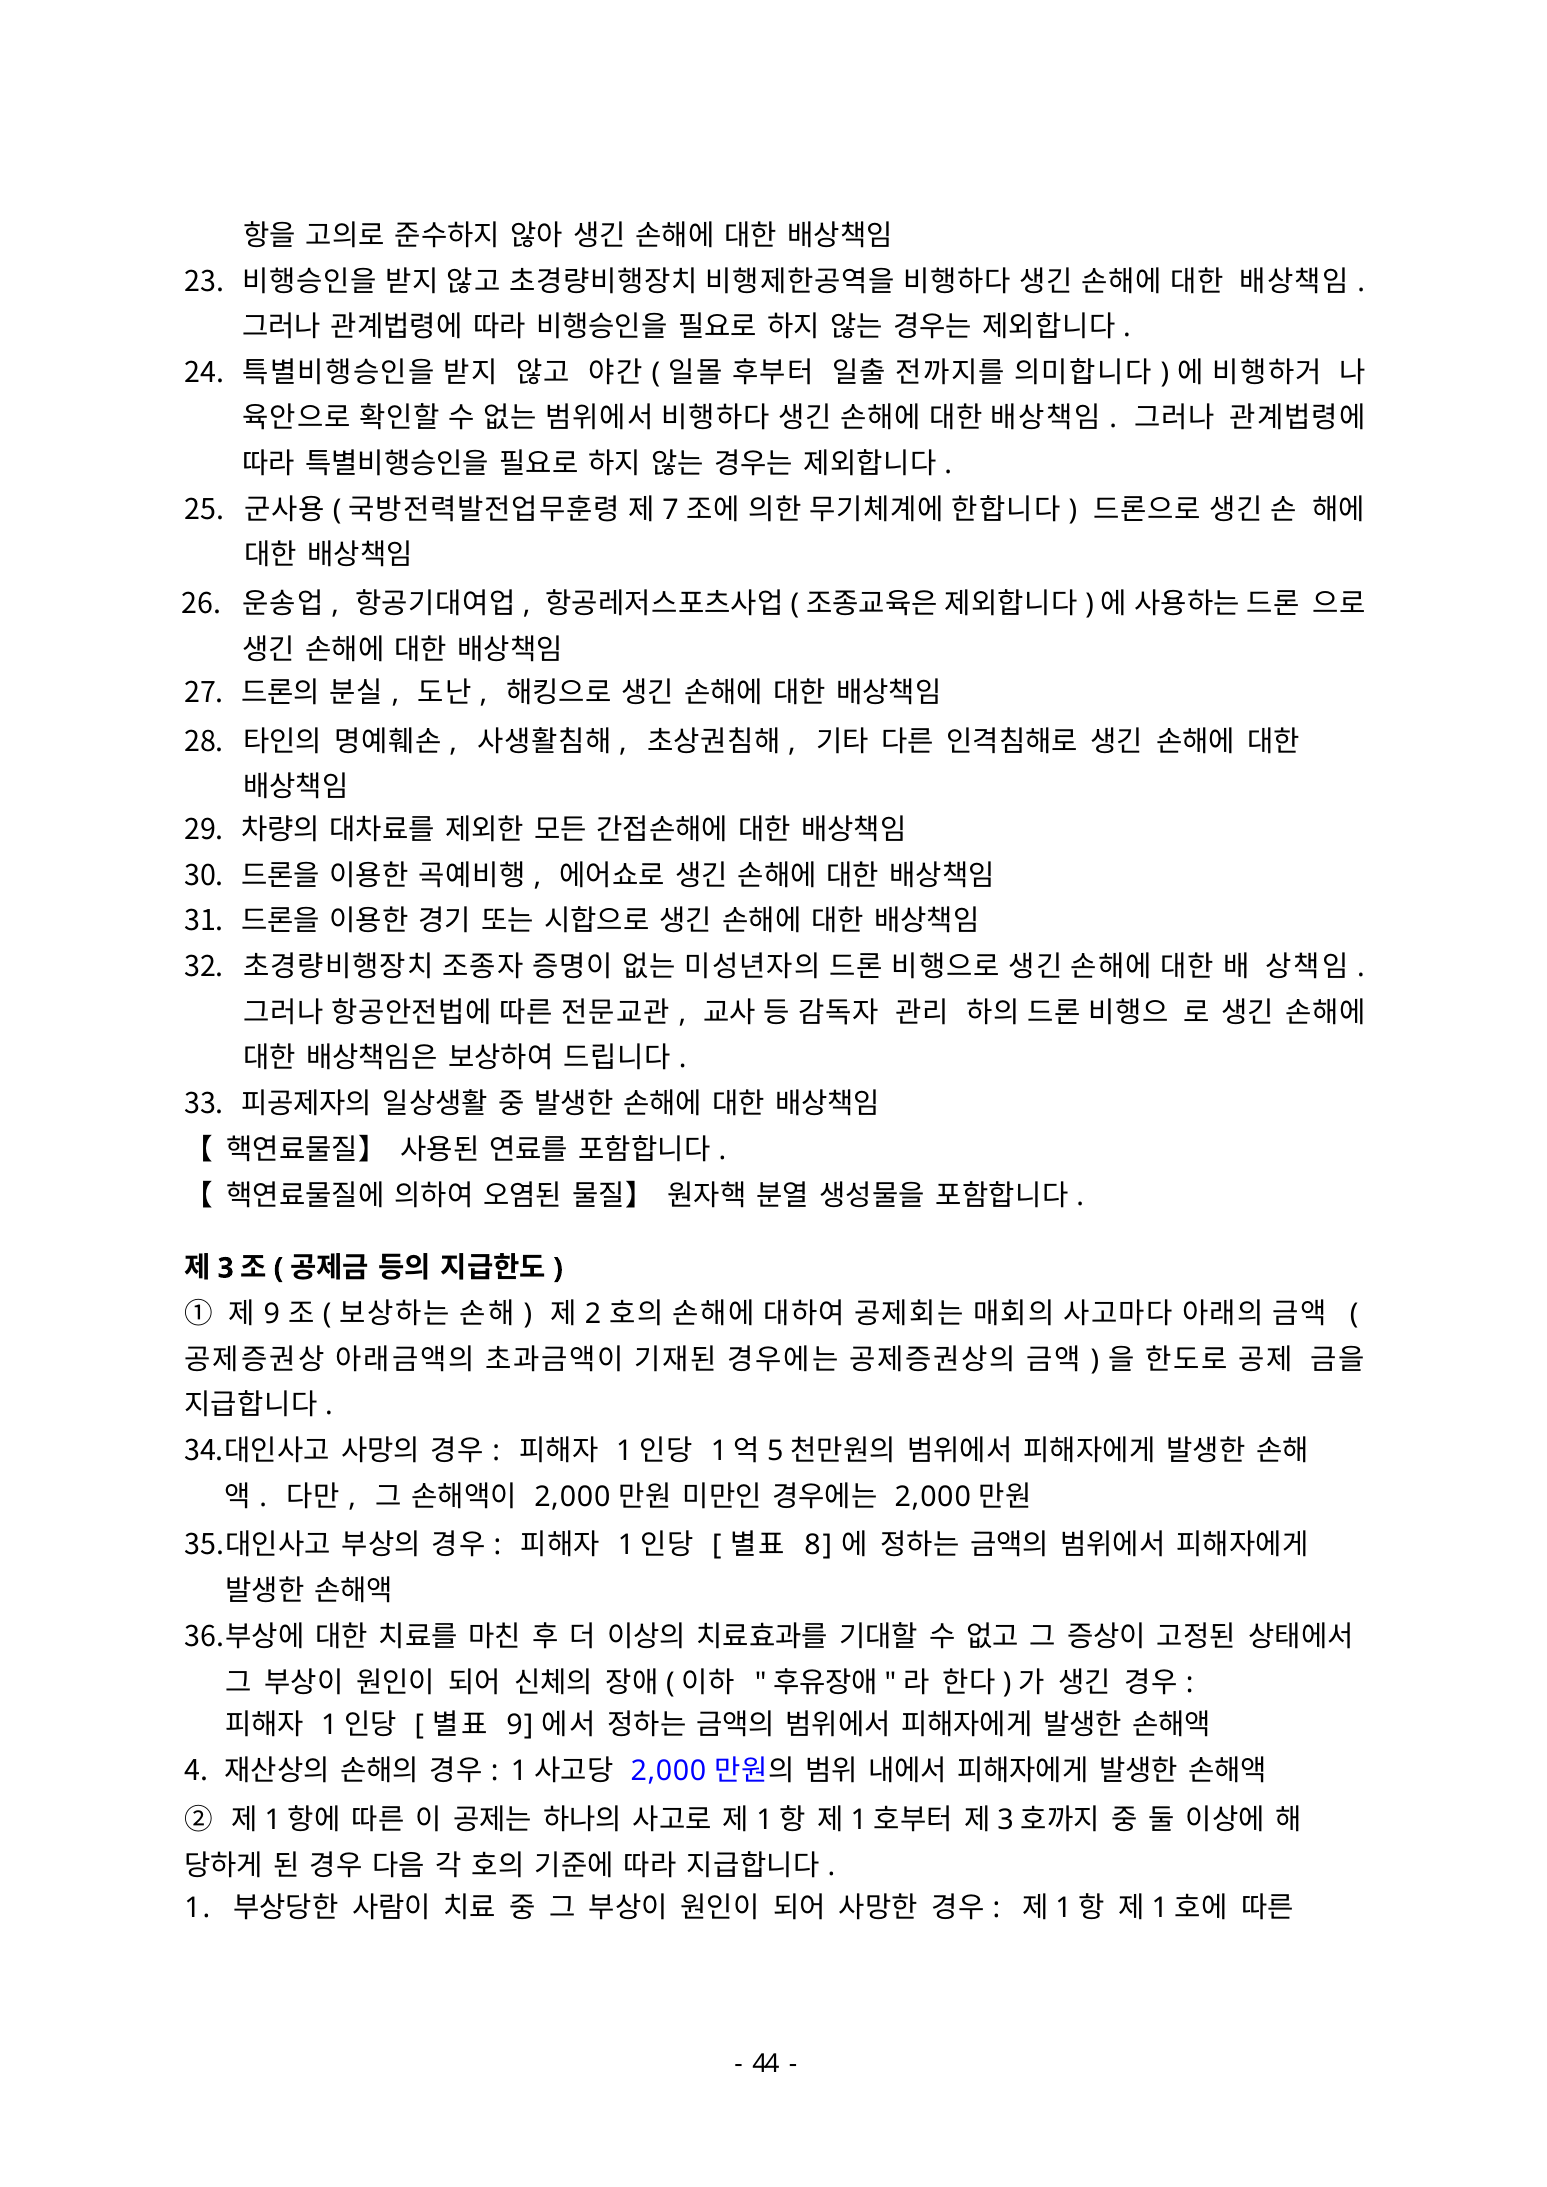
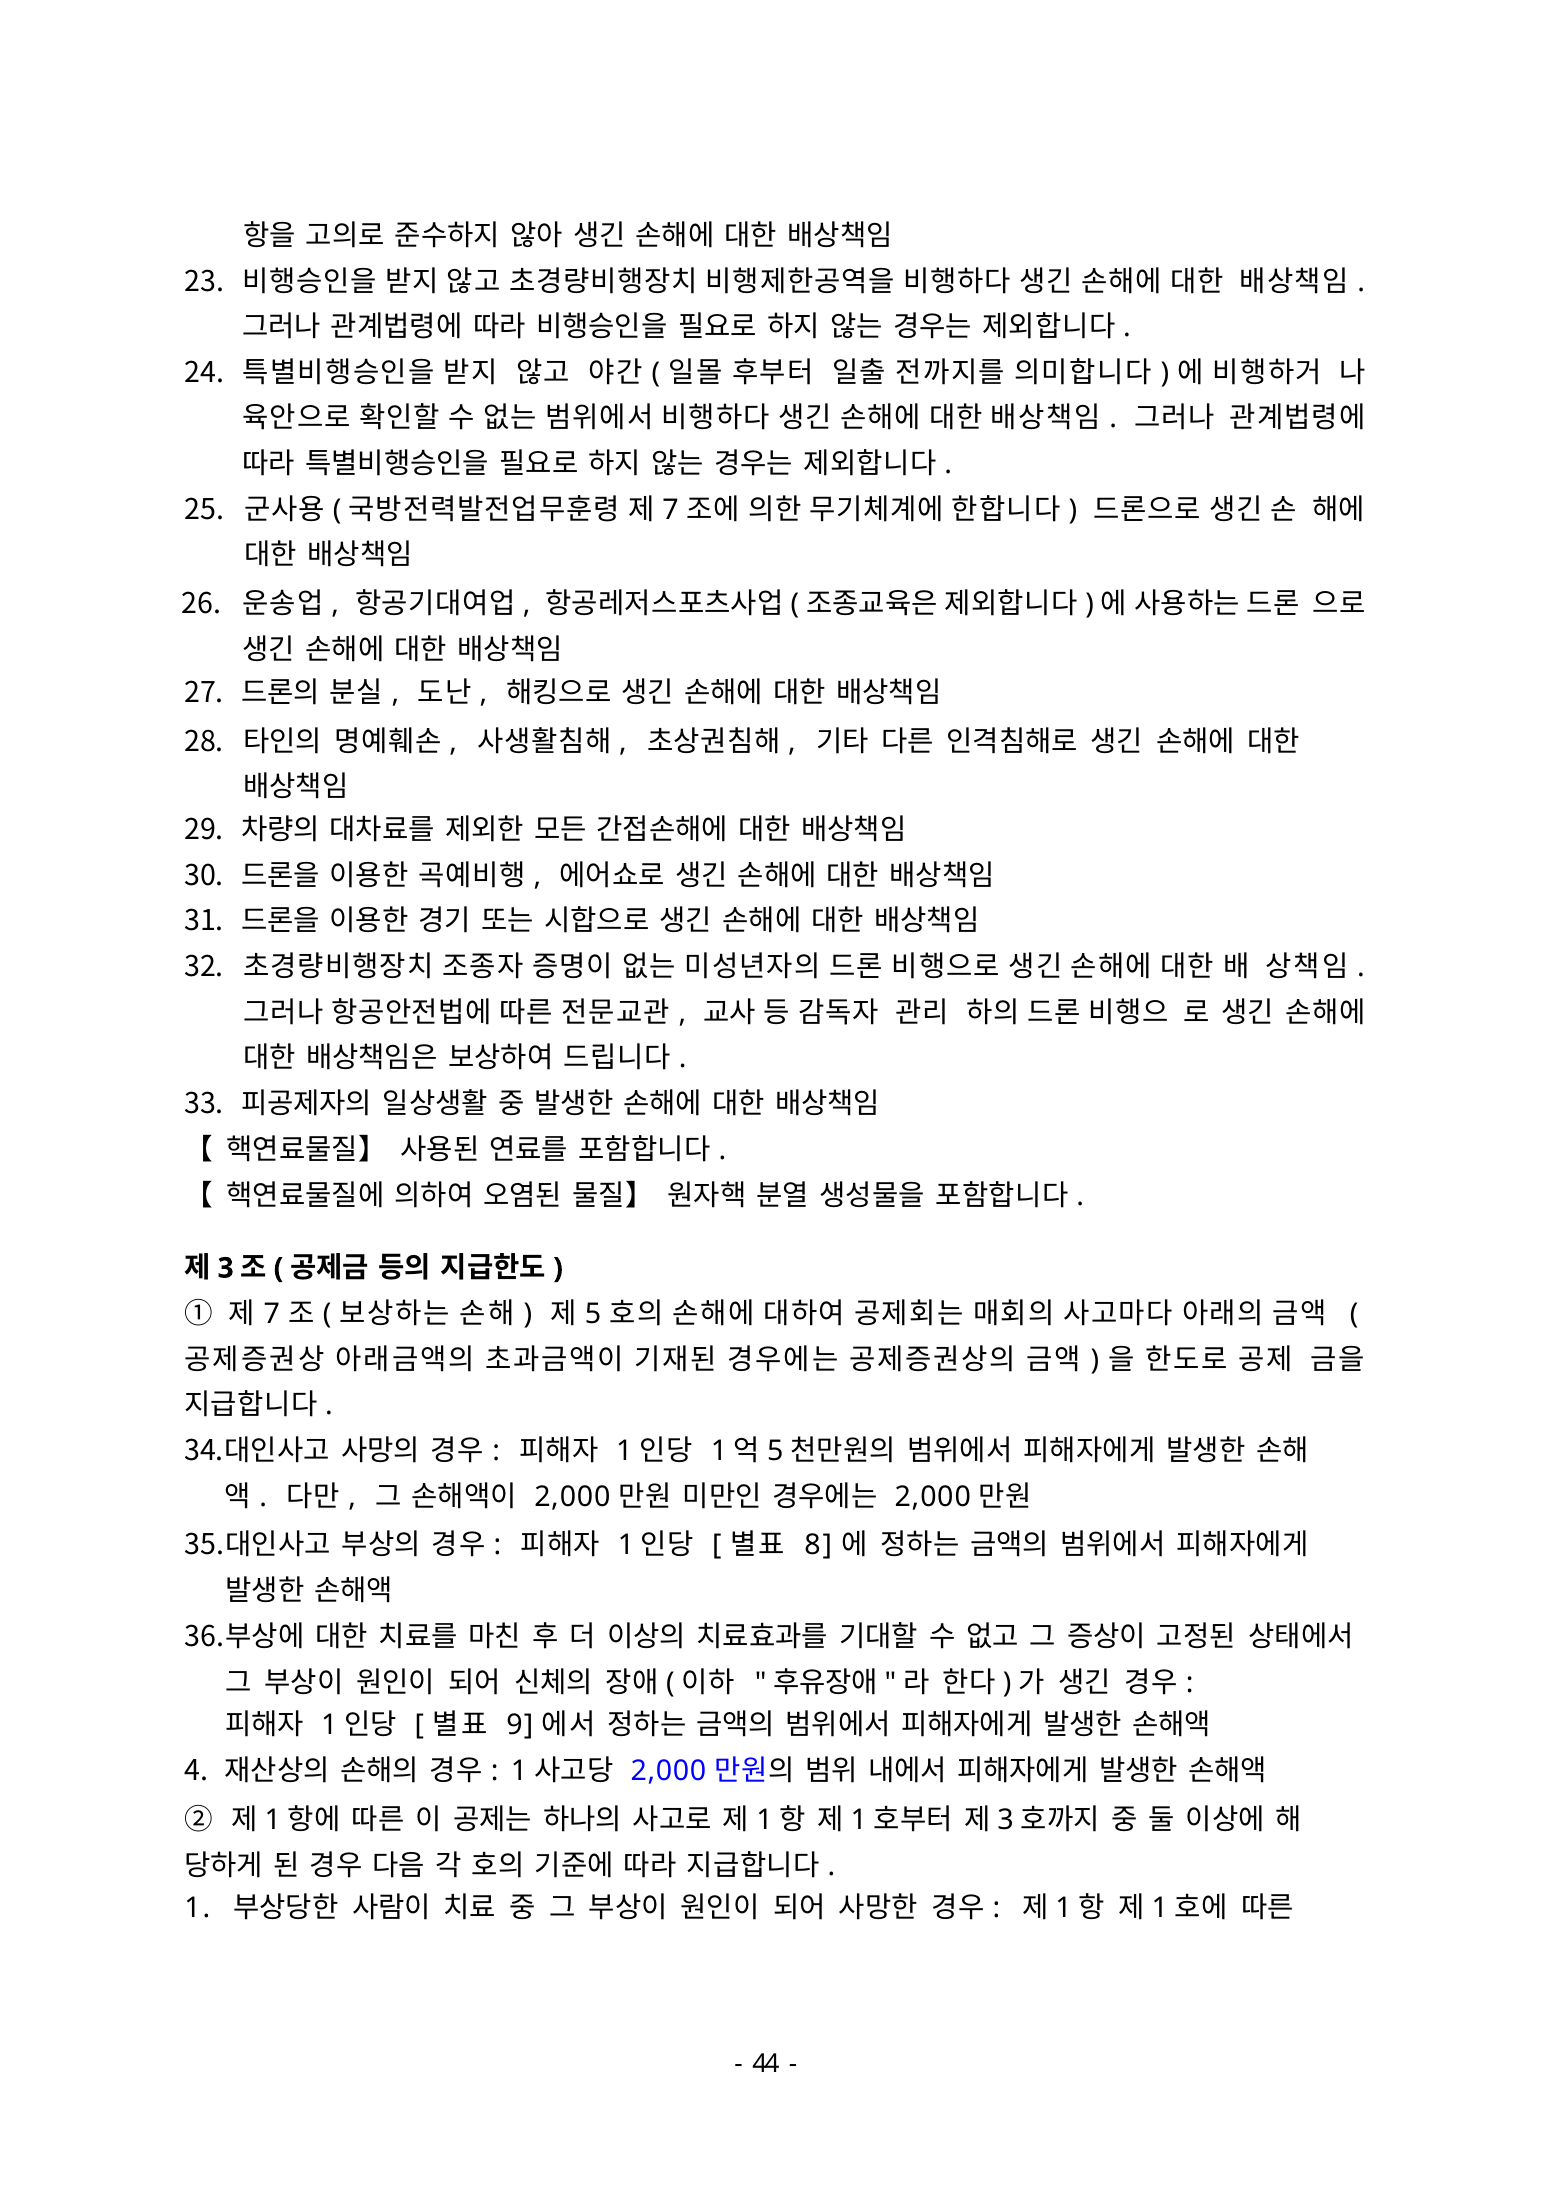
9: 9 -> 7 (272, 1314)
2: 2 -> 5 (593, 1314)
